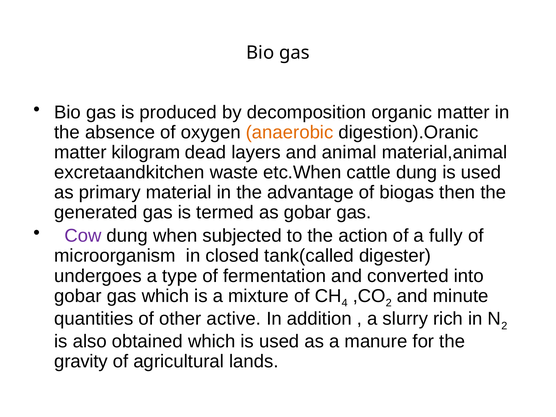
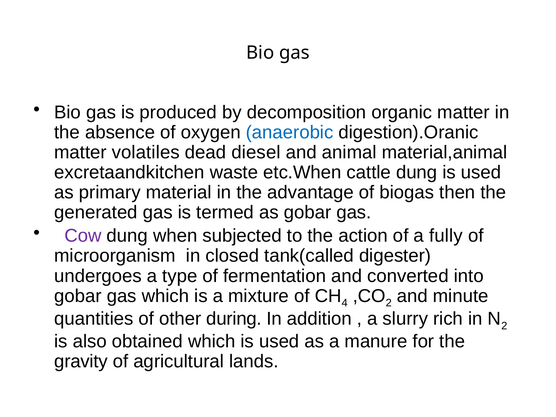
anaerobic colour: orange -> blue (290, 133)
kilogram: kilogram -> volatiles (146, 153)
layers: layers -> diesel (256, 153)
active: active -> during (234, 319)
